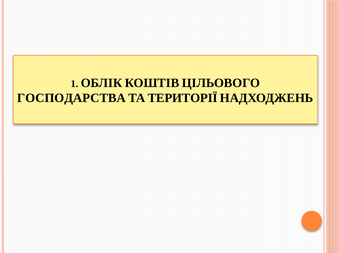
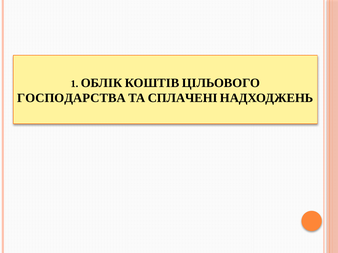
ТЕРИТОРІЇ: ТЕРИТОРІЇ -> СПЛАЧЕНІ (183, 98)
